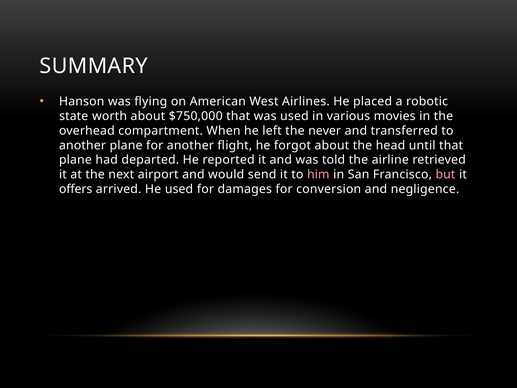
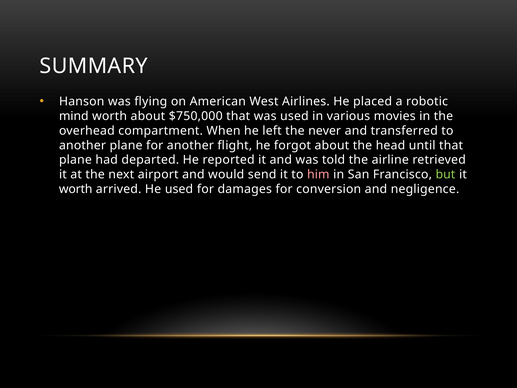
state: state -> mind (74, 116)
but colour: pink -> light green (445, 175)
offers: offers -> worth (76, 189)
